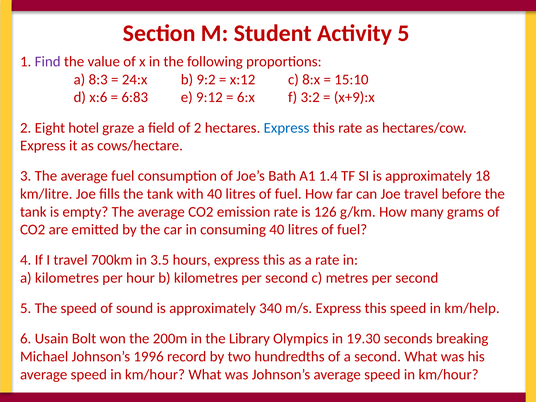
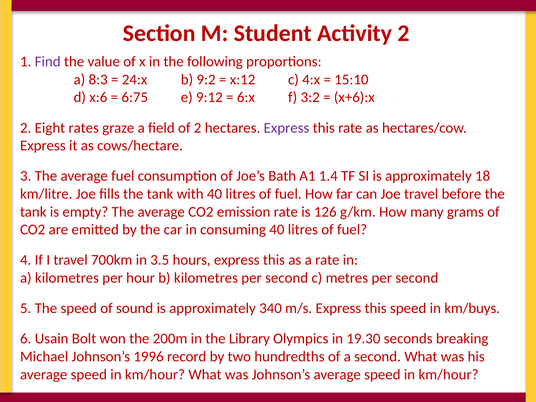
Activity 5: 5 -> 2 (404, 33)
8:x: 8:x -> 4:x (311, 80)
6:83: 6:83 -> 6:75 (135, 97)
x+9):x: x+9):x -> x+6):x (354, 97)
hotel: hotel -> rates (84, 128)
Express colour: blue -> purple (287, 128)
km/help: km/help -> km/buys (472, 308)
